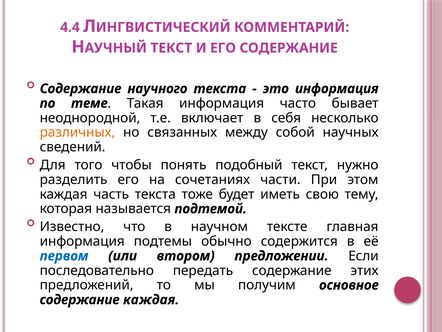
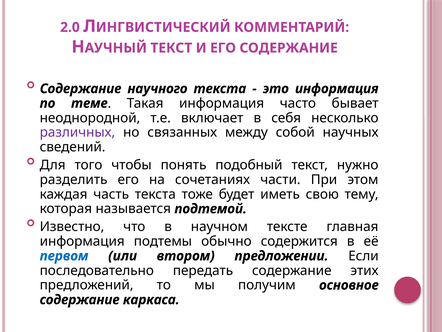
4.4: 4.4 -> 2.0 (70, 27)
различных colour: orange -> purple (77, 132)
содержание каждая: каждая -> каркаса (151, 299)
